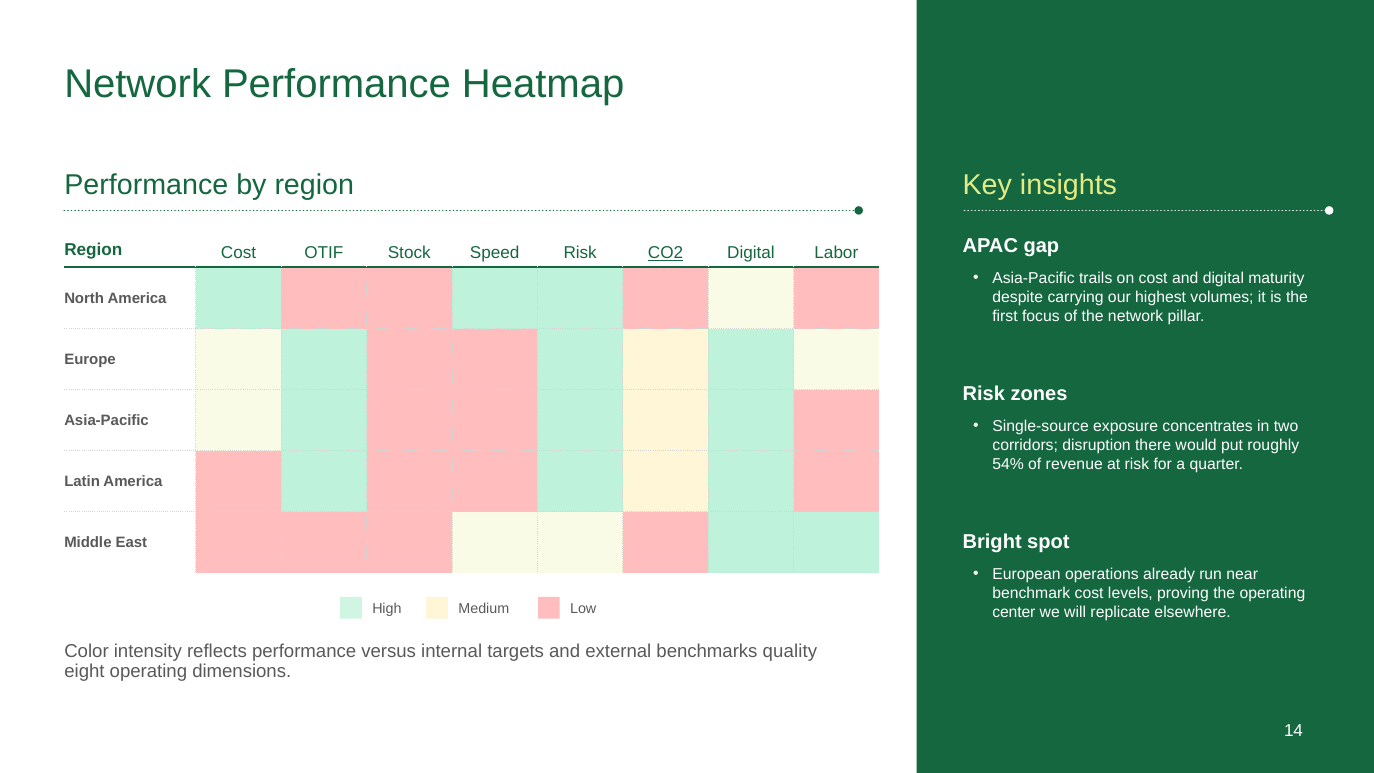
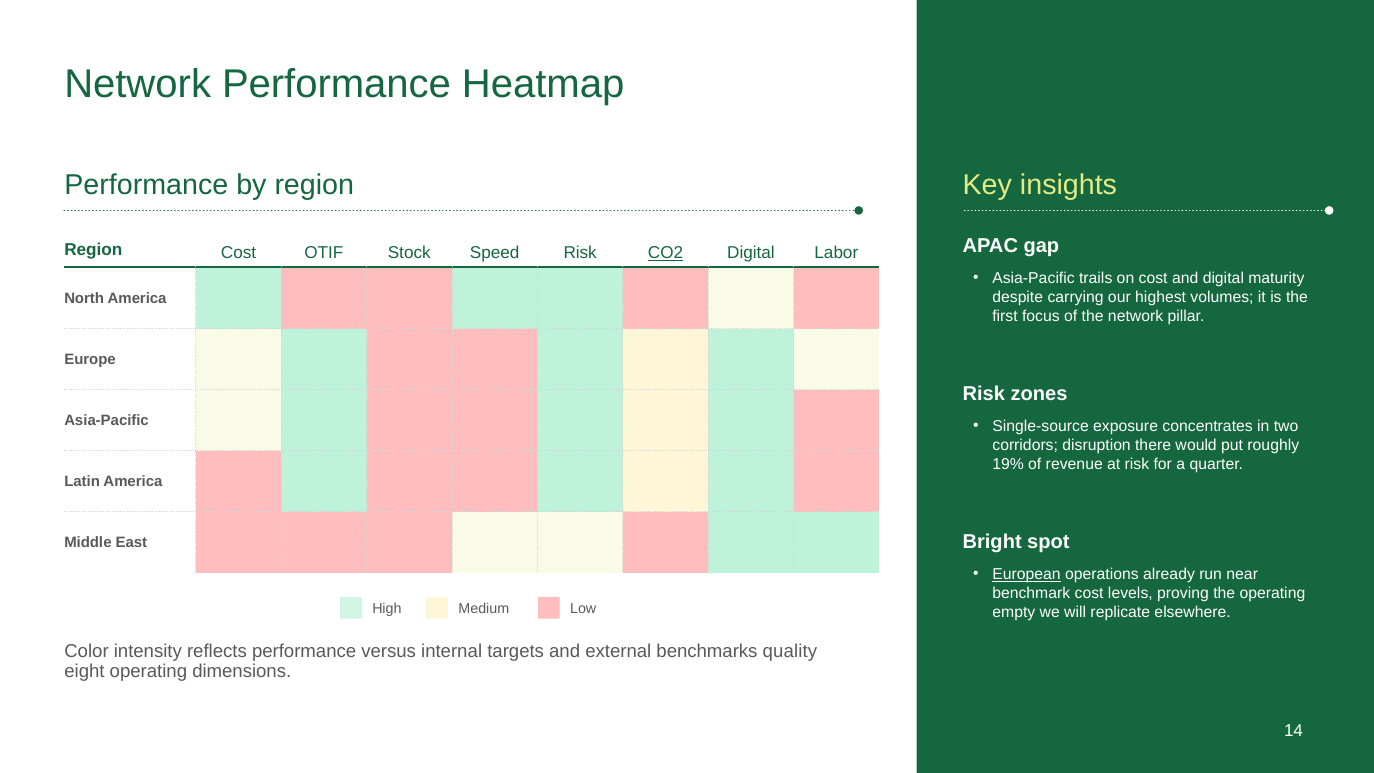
54%: 54% -> 19% (1008, 464)
European underline: none -> present (1026, 574)
center: center -> empty (1014, 612)
